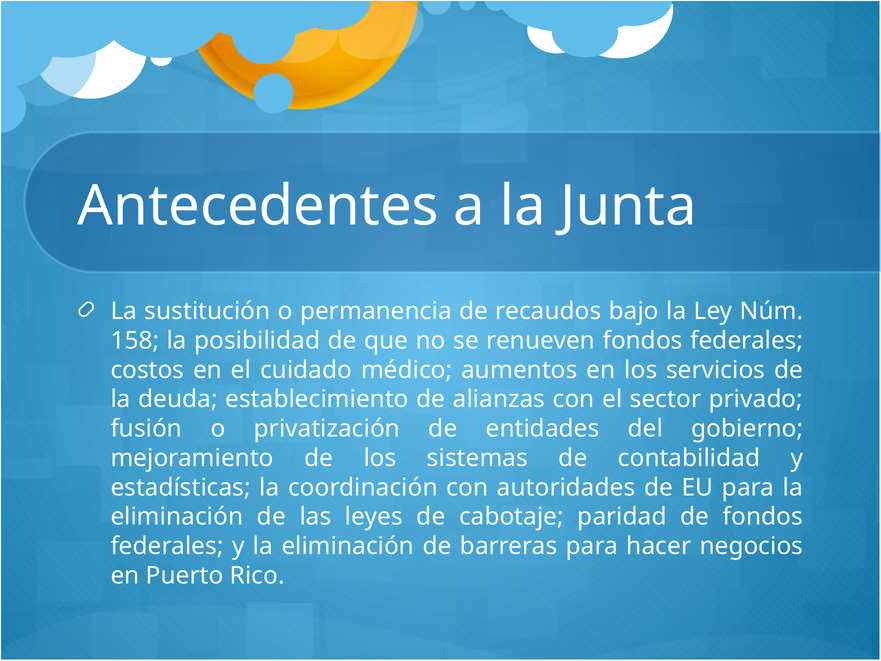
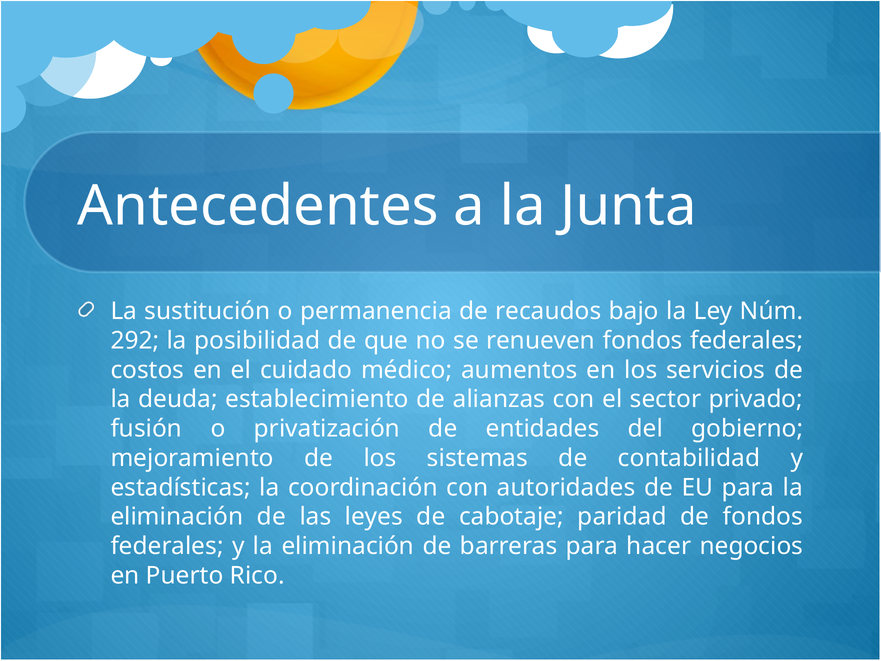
158: 158 -> 292 (135, 340)
